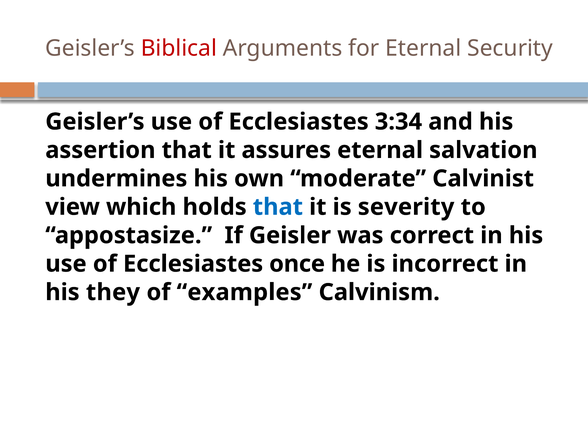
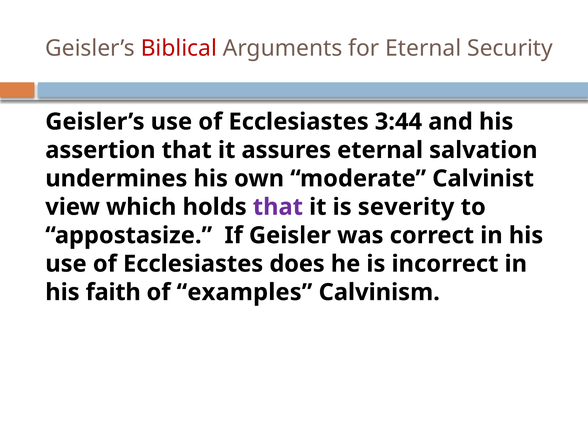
3:34: 3:34 -> 3:44 (398, 122)
that colour: blue -> purple (278, 207)
once: once -> does (297, 264)
they: they -> faith (113, 292)
